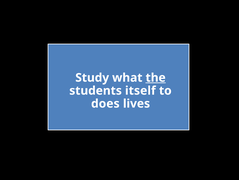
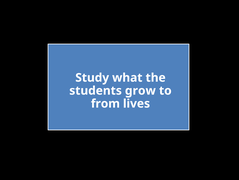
the underline: present -> none (156, 77)
itself: itself -> grow (140, 90)
does: does -> from (105, 103)
